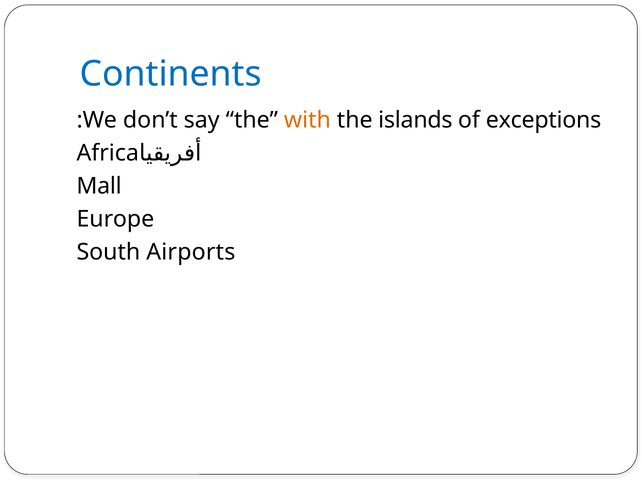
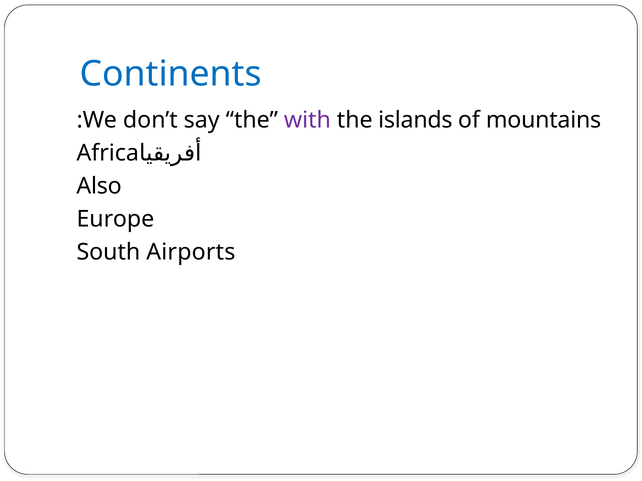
with colour: orange -> purple (307, 120)
exceptions: exceptions -> mountains (544, 120)
Mall: Mall -> Also (99, 186)
